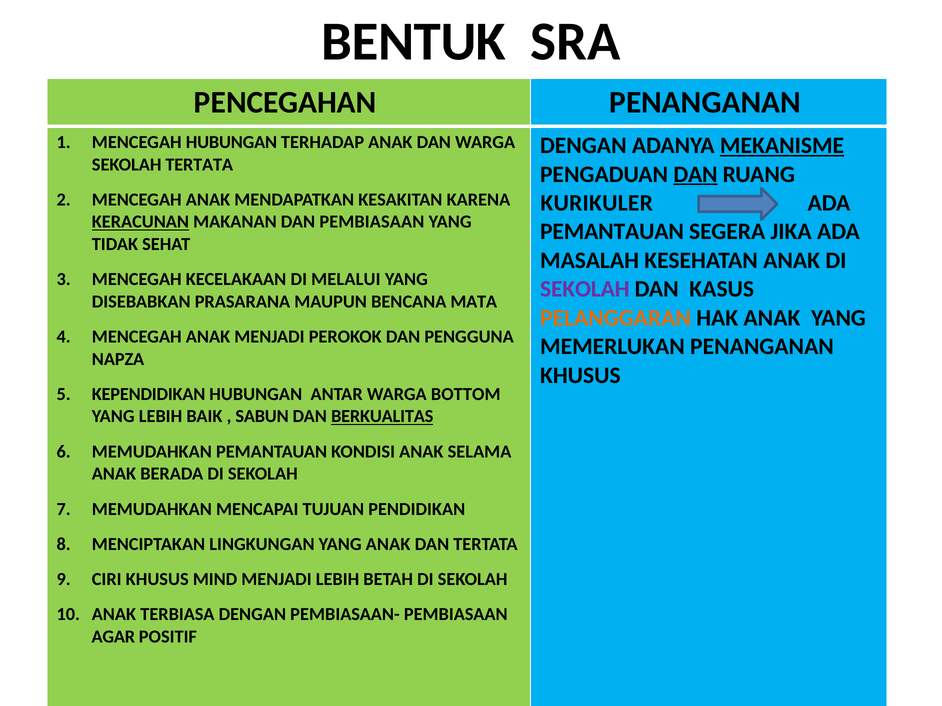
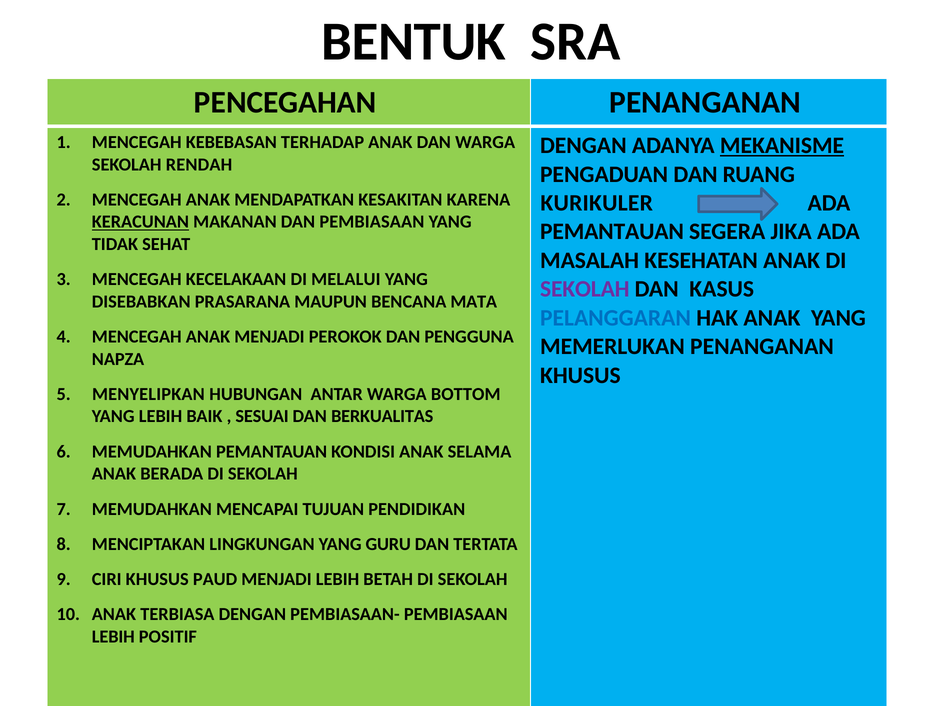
MENCEGAH HUBUNGAN: HUBUNGAN -> KEBEBASAN (231, 142)
SEKOLAH TERTATA: TERTATA -> RENDAH (199, 165)
DAN underline: present -> none (696, 174)
PELANGGARAN colour: orange -> blue (616, 318)
KEPENDIDIKAN: KEPENDIDIKAN -> MENYELIPKAN (148, 394)
SABUN: SABUN -> SESUAI (262, 417)
BERKUALITAS underline: present -> none (382, 417)
YANG ANAK: ANAK -> GURU (388, 545)
MIND: MIND -> PAUD (215, 580)
AGAR: AGAR -> LEBIH (113, 637)
